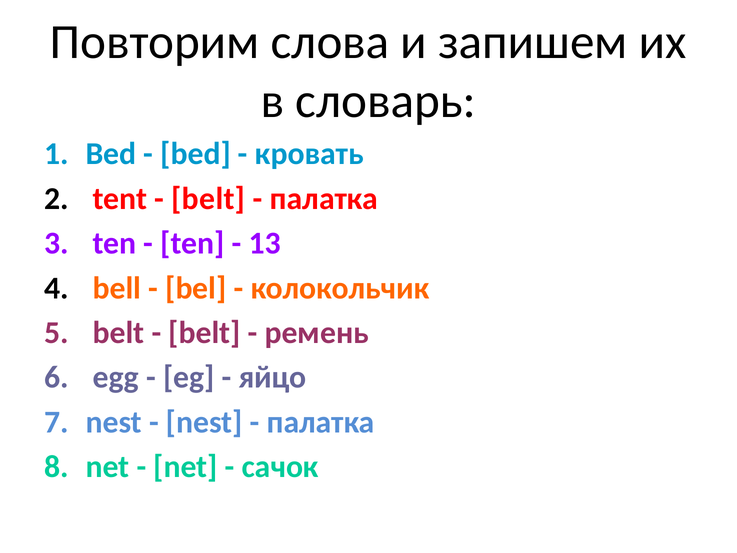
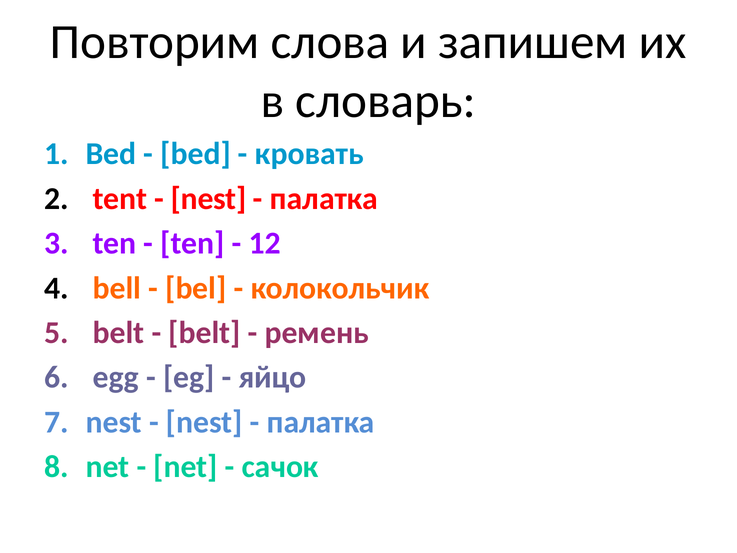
belt: belt -> nest (209, 199)
13: 13 -> 12 (265, 243)
